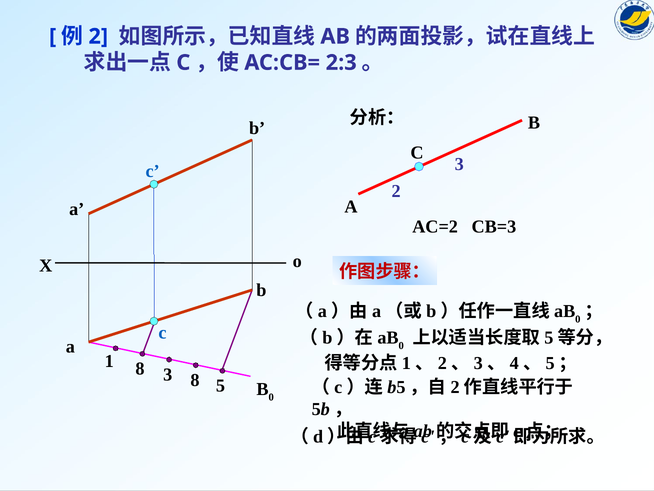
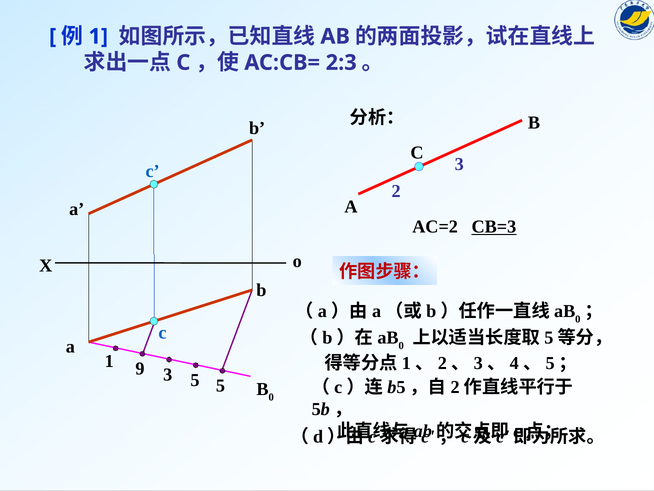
2: 2 -> 1 (98, 36)
CB=3 underline: none -> present (494, 227)
1 8: 8 -> 9 (140, 369)
3 8: 8 -> 5 (195, 380)
